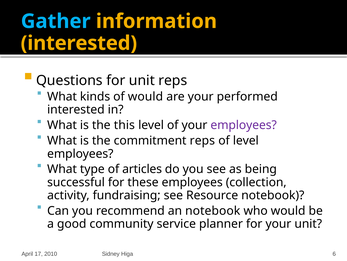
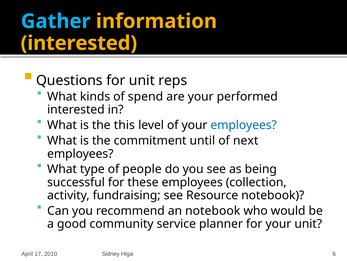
of would: would -> spend (145, 96)
employees colour: purple -> blue (244, 125)
commitment reps: reps -> until (202, 140)
of level: level -> next (246, 140)
articles: articles -> people (142, 169)
